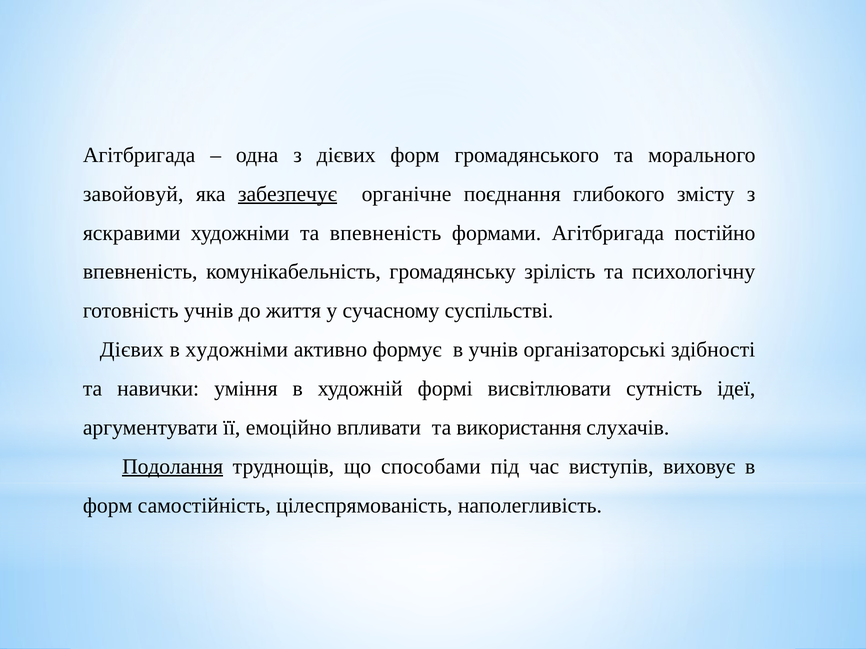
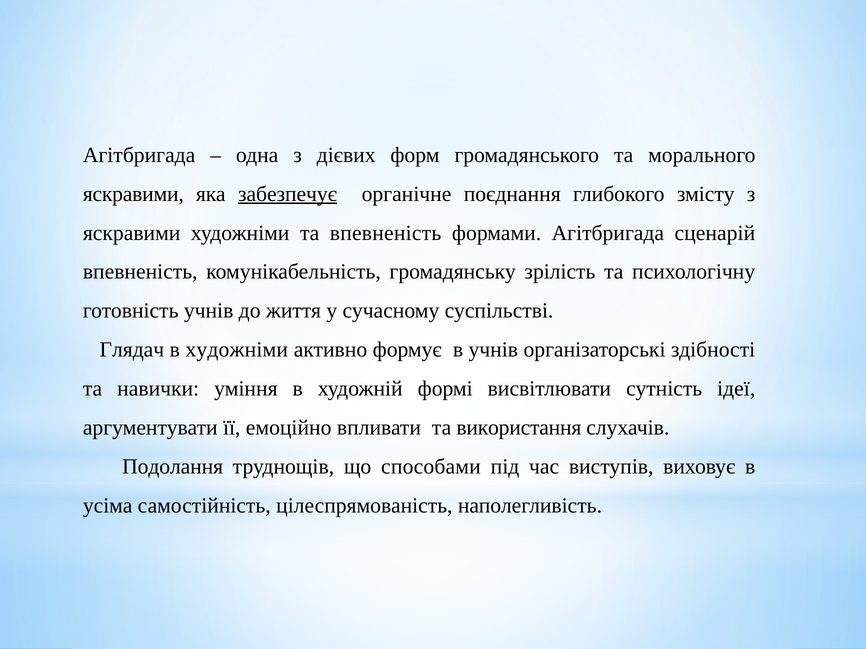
завойовуй: завойовуй -> яскравими (133, 194)
постійно: постійно -> сценарій (715, 233)
Дієвих: Дієвих -> Глядач (132, 350)
Подолання underline: present -> none (173, 467)
форм: форм -> усіма (108, 506)
